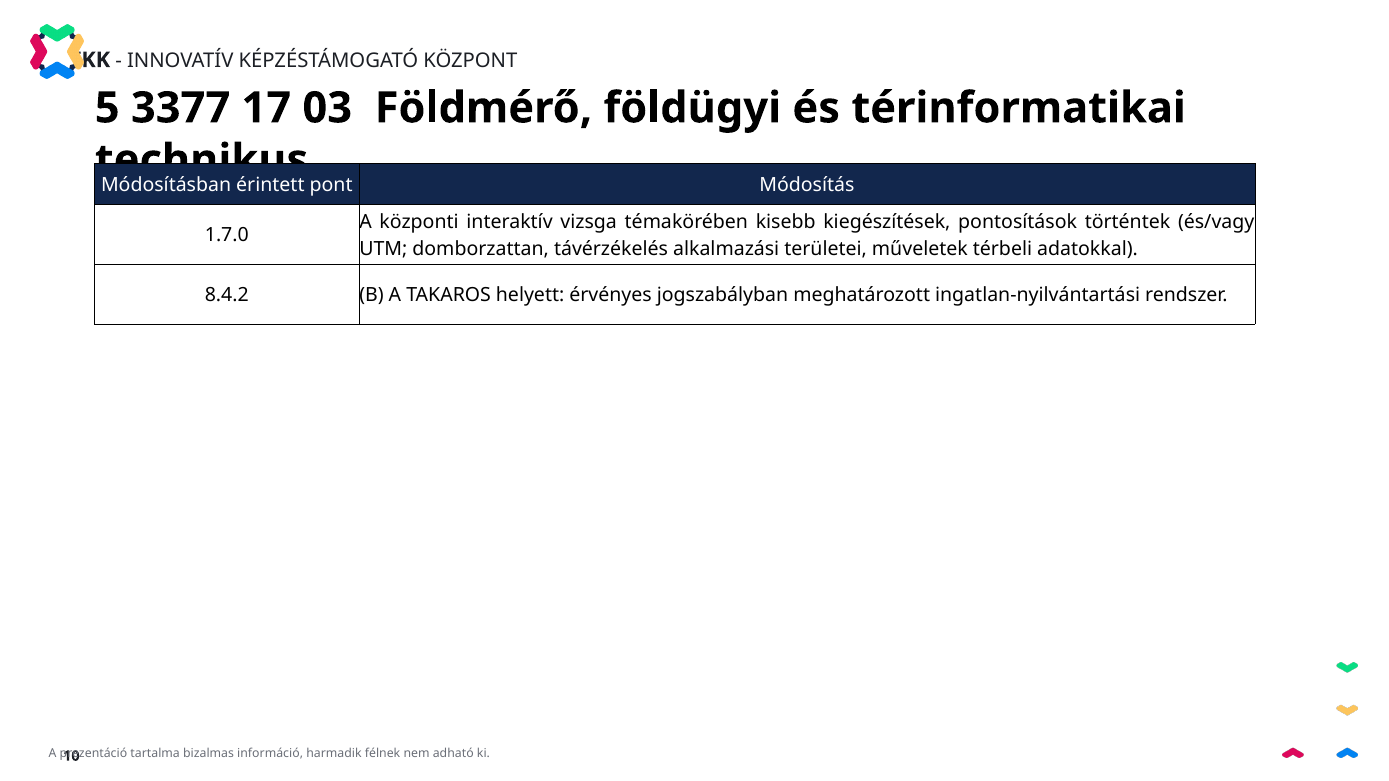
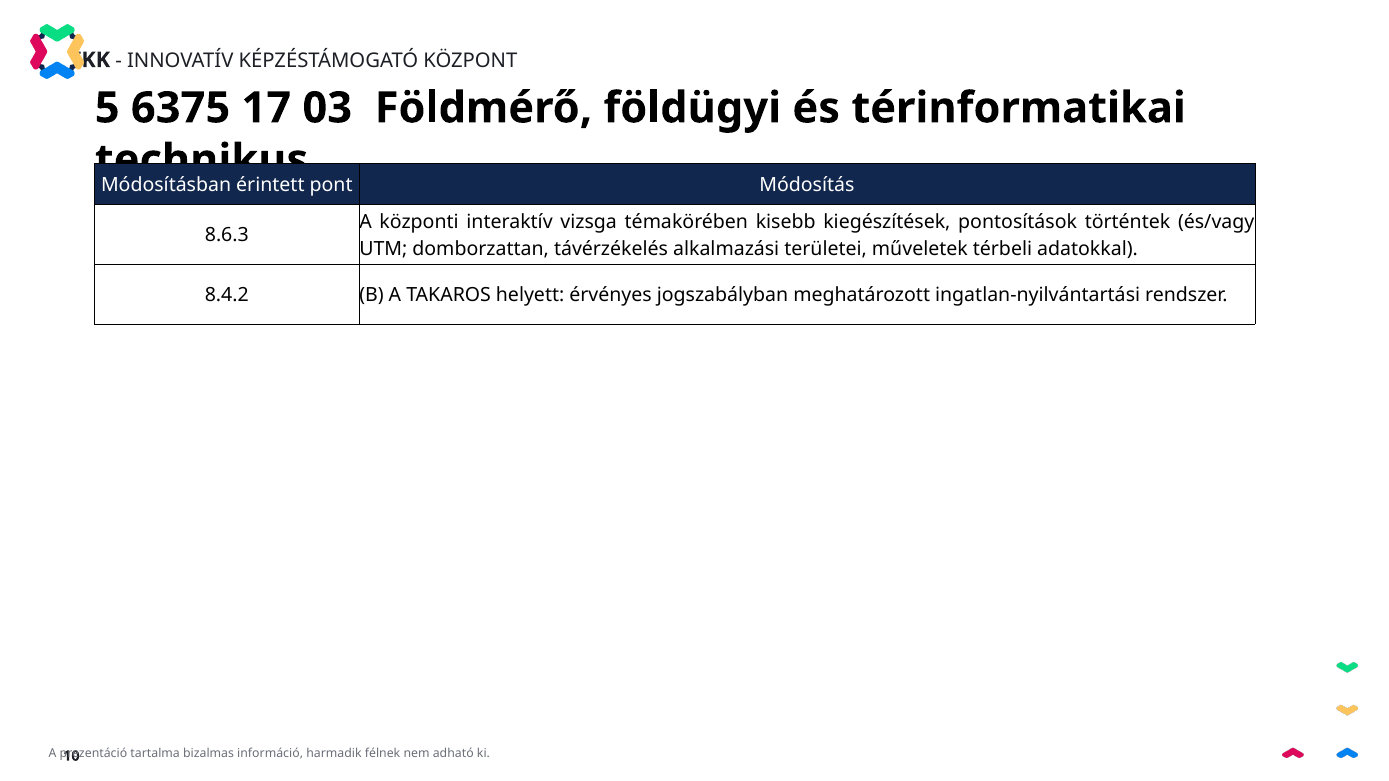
3377: 3377 -> 6375 (181, 108)
1.7.0: 1.7.0 -> 8.6.3 (227, 236)
